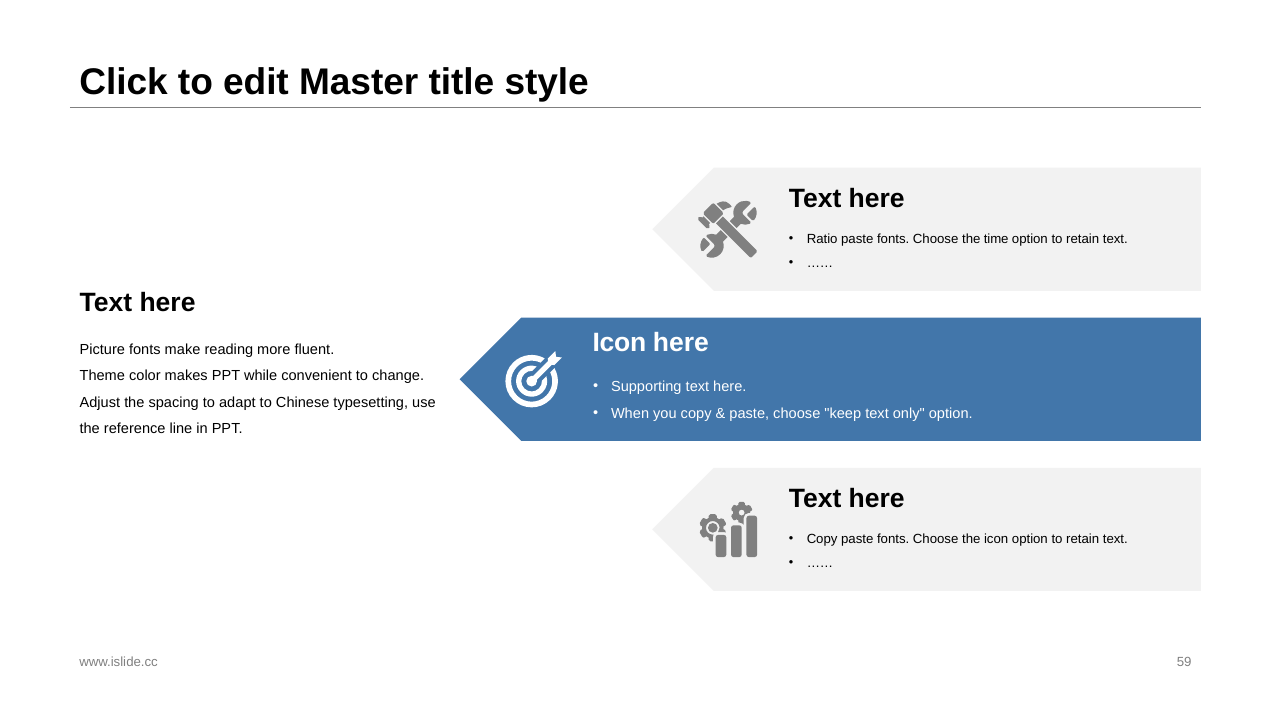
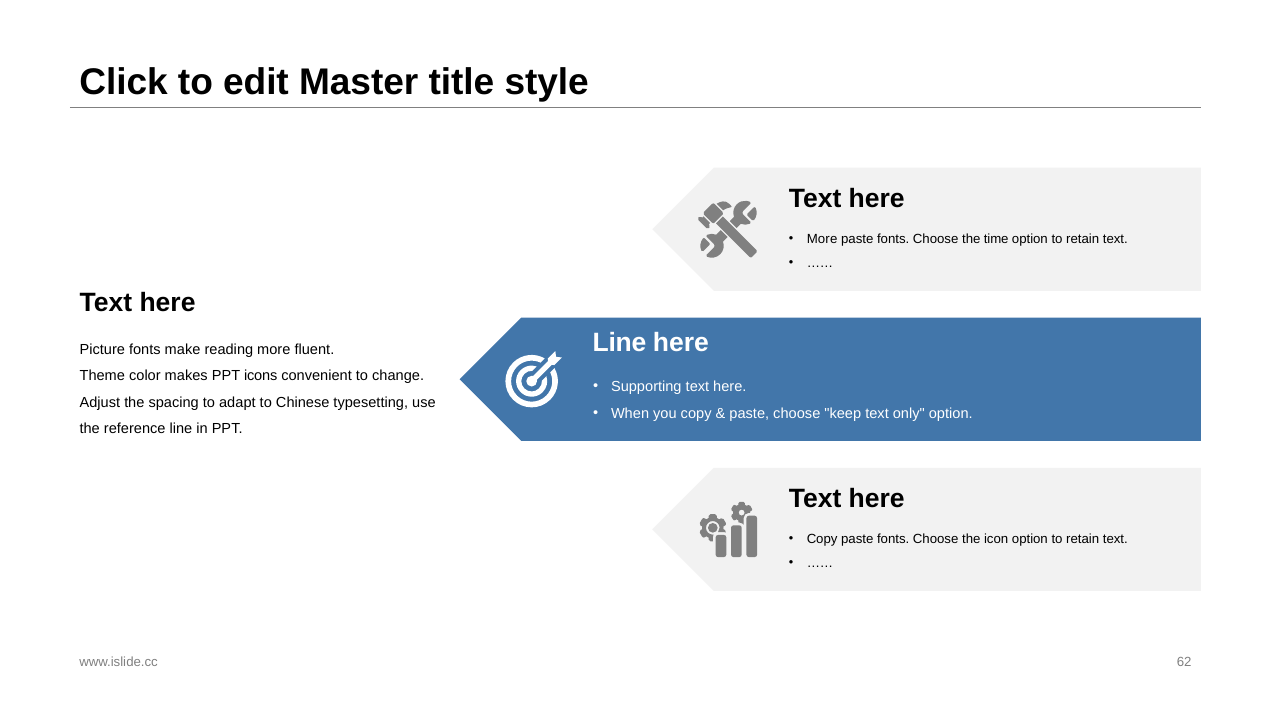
Ratio: Ratio -> More (822, 239)
Icon: Icon -> Line (619, 343)
while: while -> icons (261, 376)
59: 59 -> 62 (1184, 662)
